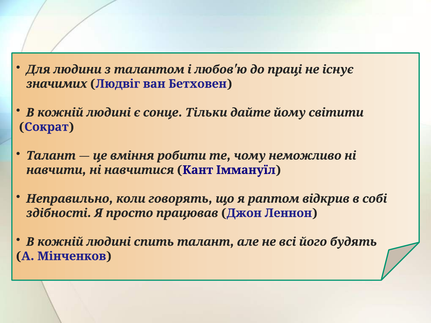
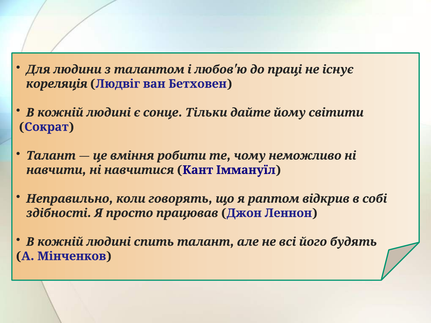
значимих: значимих -> кореляція (57, 84)
